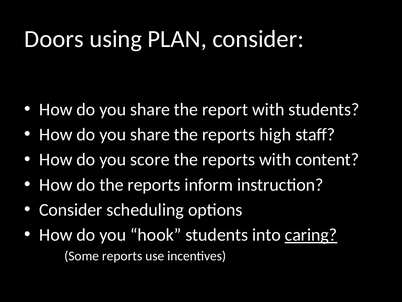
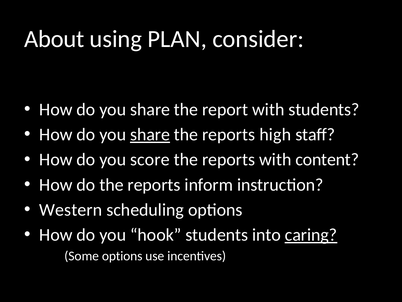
Doors: Doors -> About (54, 39)
share underline: none -> present (150, 134)
Consider: Consider -> Western (71, 210)
Some reports: reports -> options (122, 256)
